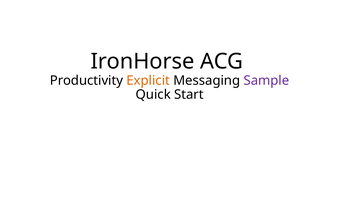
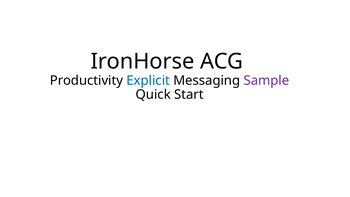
Explicit colour: orange -> blue (148, 80)
